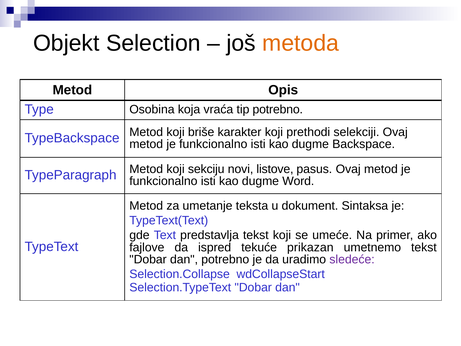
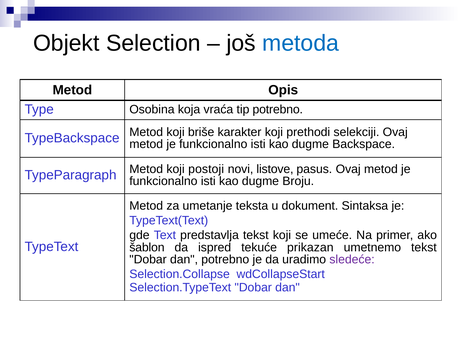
metoda colour: orange -> blue (301, 43)
sekciju: sekciju -> postoji (206, 169)
Word: Word -> Broju (298, 181)
fajlove: fajlove -> šablon (147, 247)
